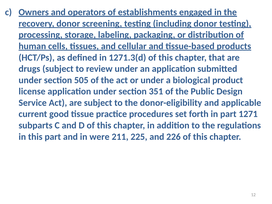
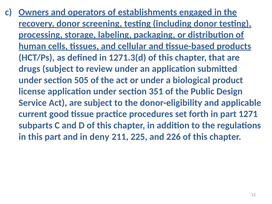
were: were -> deny (99, 137)
